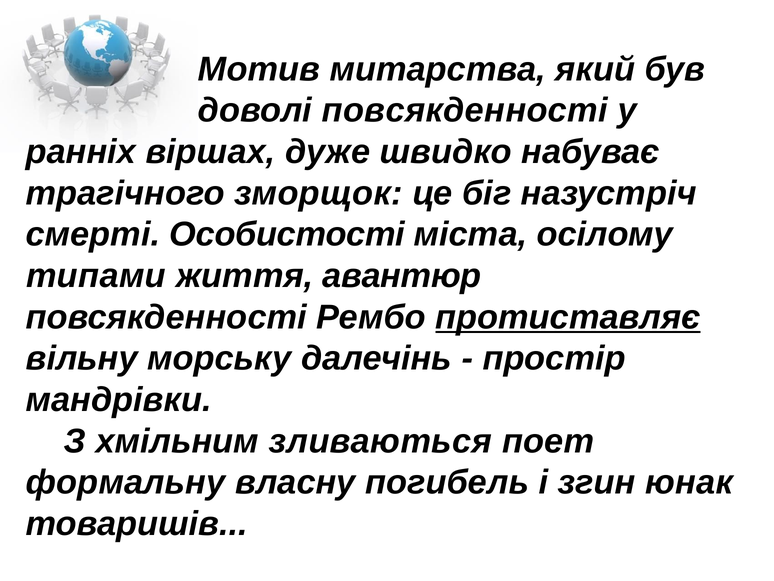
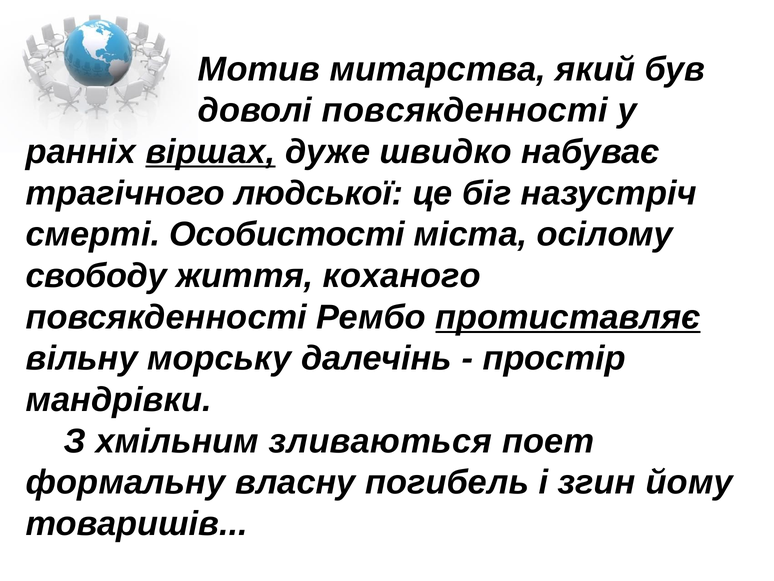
віршах underline: none -> present (210, 152)
зморщок: зморщок -> людської (319, 193)
типами: типами -> свободу (96, 276)
авантюр: авантюр -> коханого (402, 276)
юнак: юнак -> йому (689, 482)
